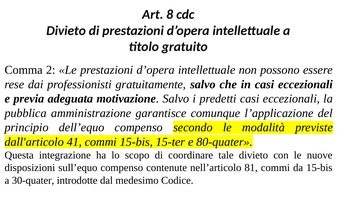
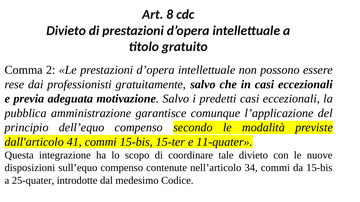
80-quater: 80-quater -> 11-quater (225, 142)
81: 81 -> 34 (251, 168)
30-quater: 30-quater -> 25-quater (33, 181)
